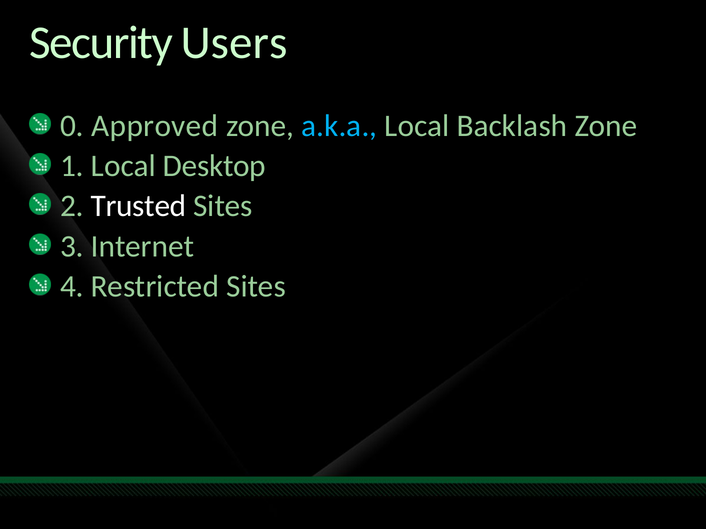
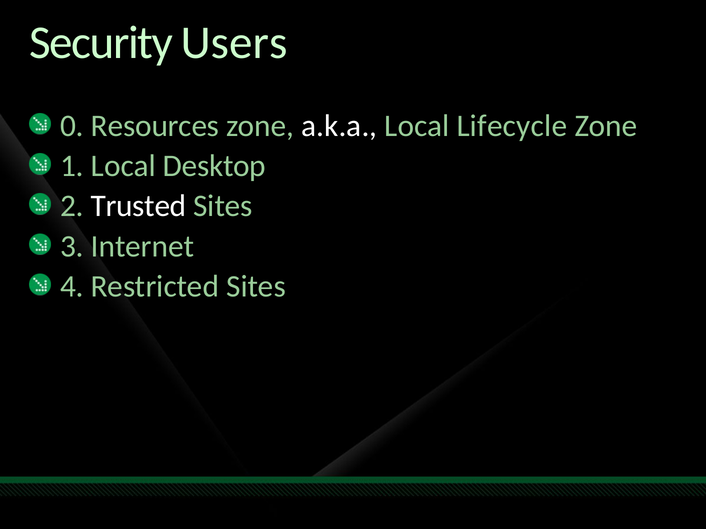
Approved: Approved -> Resources (155, 126)
a.k.a colour: light blue -> white (339, 126)
Backlash: Backlash -> Lifecycle (512, 126)
